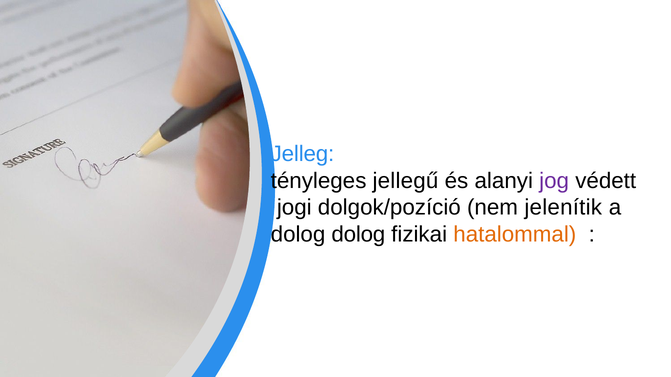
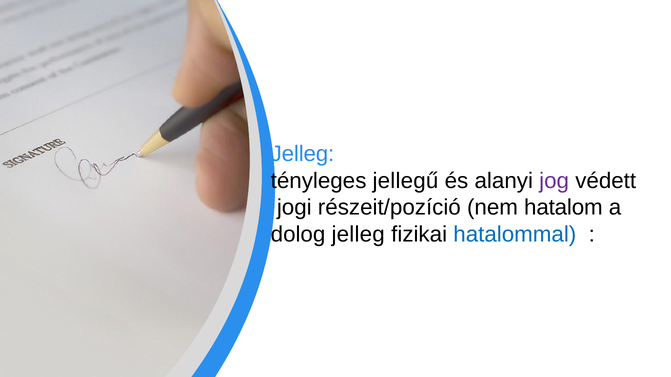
dolgok/pozíció: dolgok/pozíció -> részeit/pozíció (389, 208)
jelenítik: jelenítik -> hatalom (563, 208)
dolog dolog: dolog -> jelleg (358, 235)
hatalommal colour: orange -> blue (515, 235)
